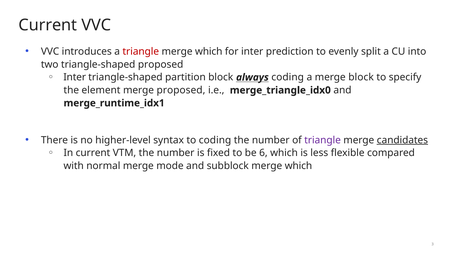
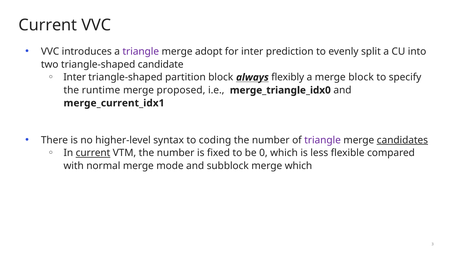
triangle colour: red -> purple (141, 52)
which: which -> adopt (209, 52)
triangle-shaped proposed: proposed -> candidate (161, 65)
always coding: coding -> flexibly (288, 77)
element: element -> runtime (101, 90)
merge_runtime_idx1: merge_runtime_idx1 -> merge_current_idx1 (114, 103)
current underline: none -> present (93, 153)
6: 6 -> 0 (263, 153)
